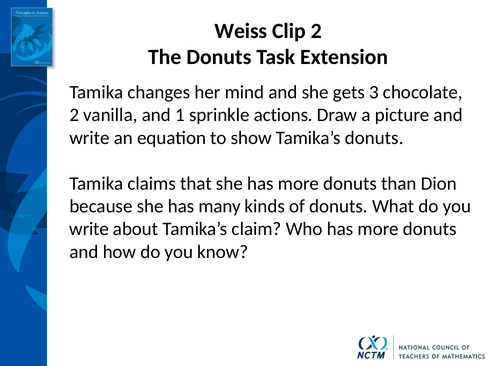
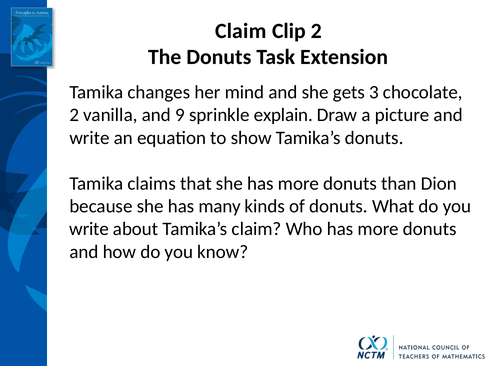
Weiss: Weiss -> Claim (241, 31)
1: 1 -> 9 (180, 115)
actions: actions -> explain (283, 115)
